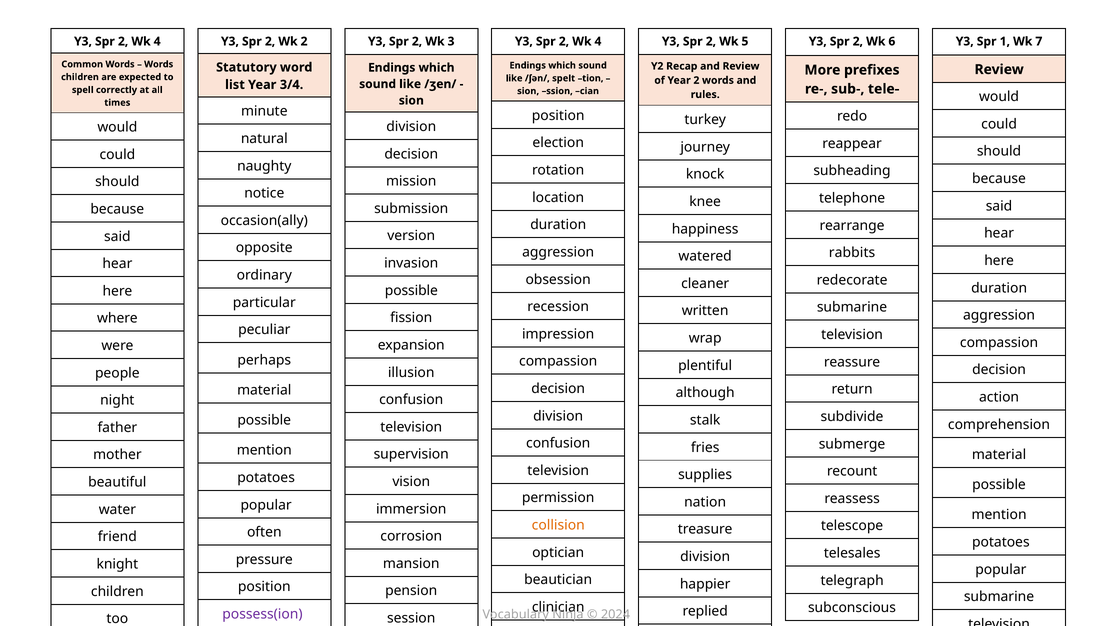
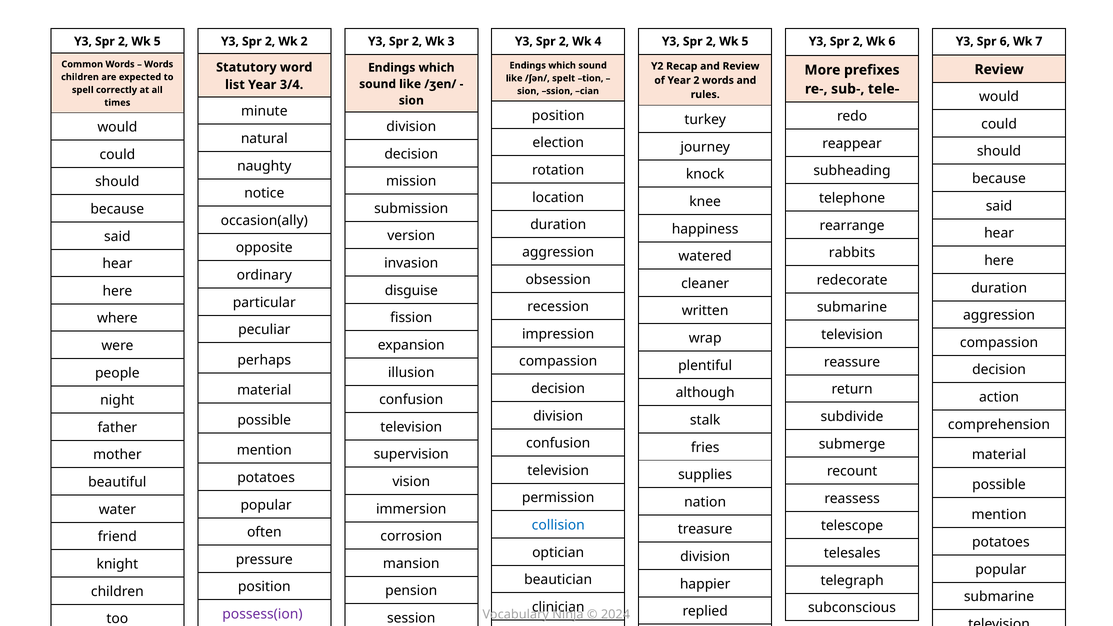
4: 4 -> 5 (157, 41)
Spr 1: 1 -> 6 (1005, 41)
possible: possible -> disguise (411, 291)
collision colour: orange -> blue (558, 525)
